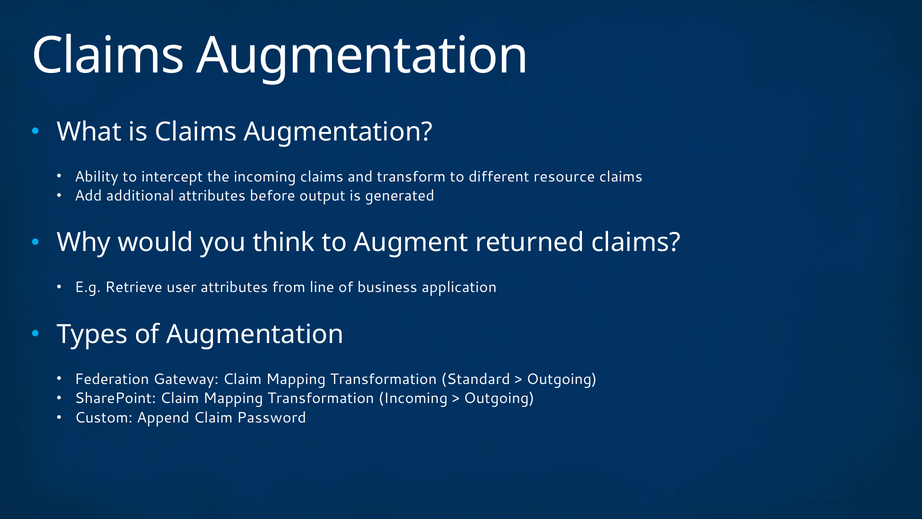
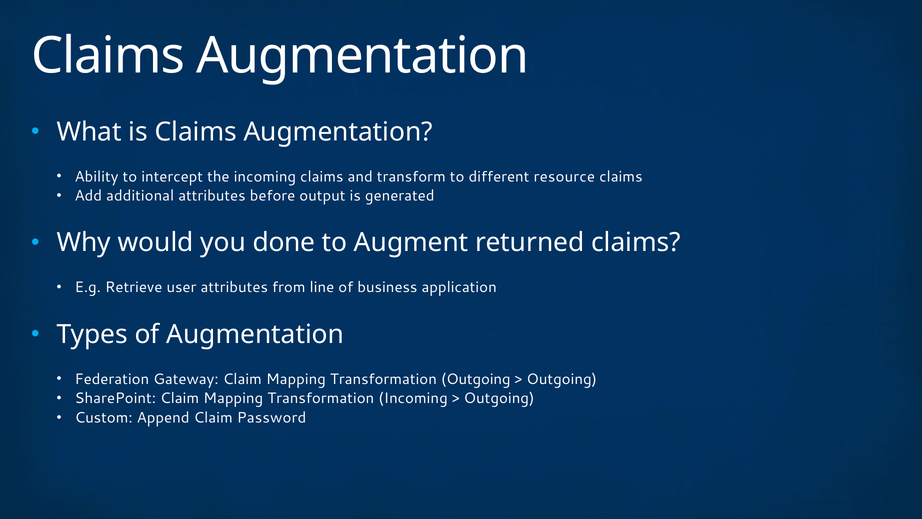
think: think -> done (284, 243)
Transformation Standard: Standard -> Outgoing (476, 379)
